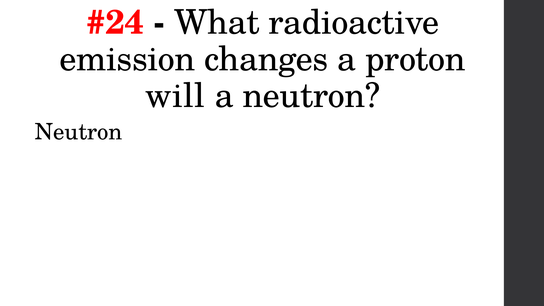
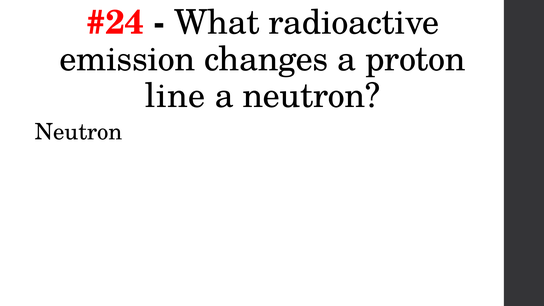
will: will -> line (175, 96)
